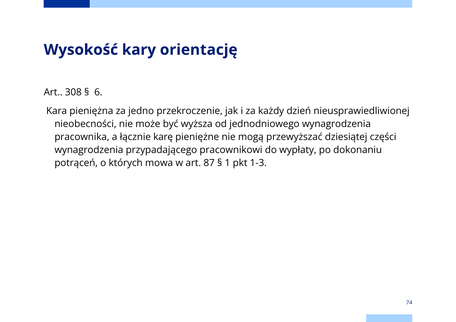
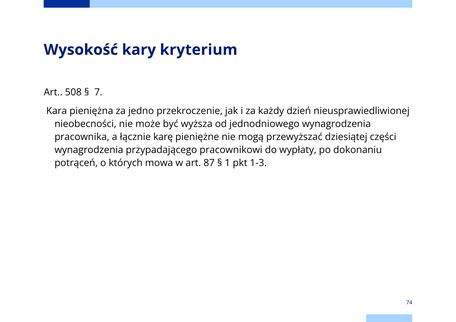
orientację: orientację -> kryterium (199, 50)
308: 308 -> 508 (73, 92)
6: 6 -> 7 (98, 92)
